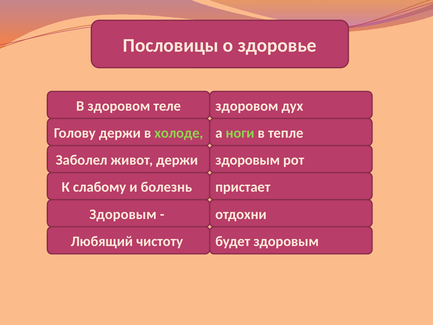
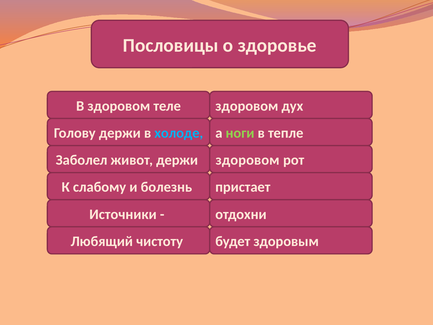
холоде colour: light green -> light blue (179, 133)
держи здоровым: здоровым -> здоровом (248, 160)
Здоровым: Здоровым -> Источники (123, 214)
